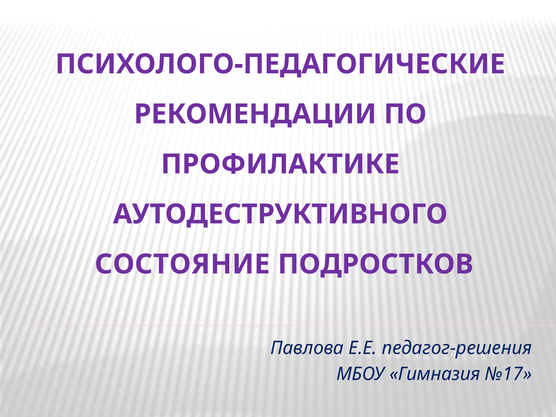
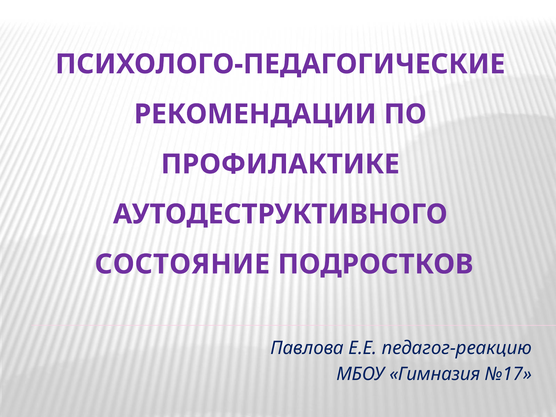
педагог-решения: педагог-решения -> педагог-реакцию (457, 348)
